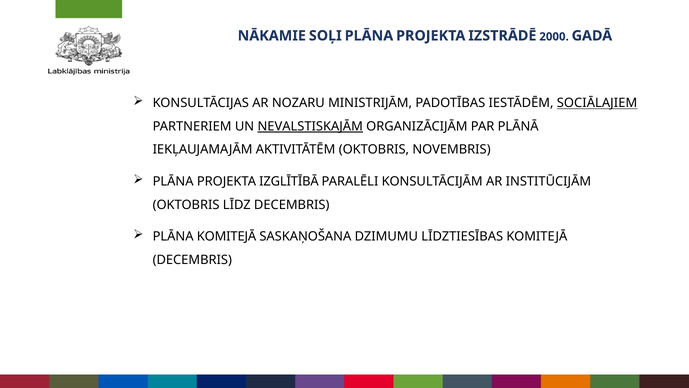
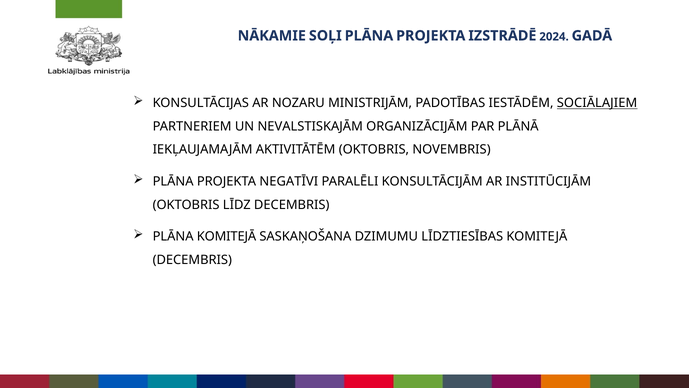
2000: 2000 -> 2024 (554, 37)
NEVALSTISKAJĀM underline: present -> none (310, 126)
IZGLĪTĪBĀ: IZGLĪTĪBĀ -> NEGATĪVI (289, 181)
